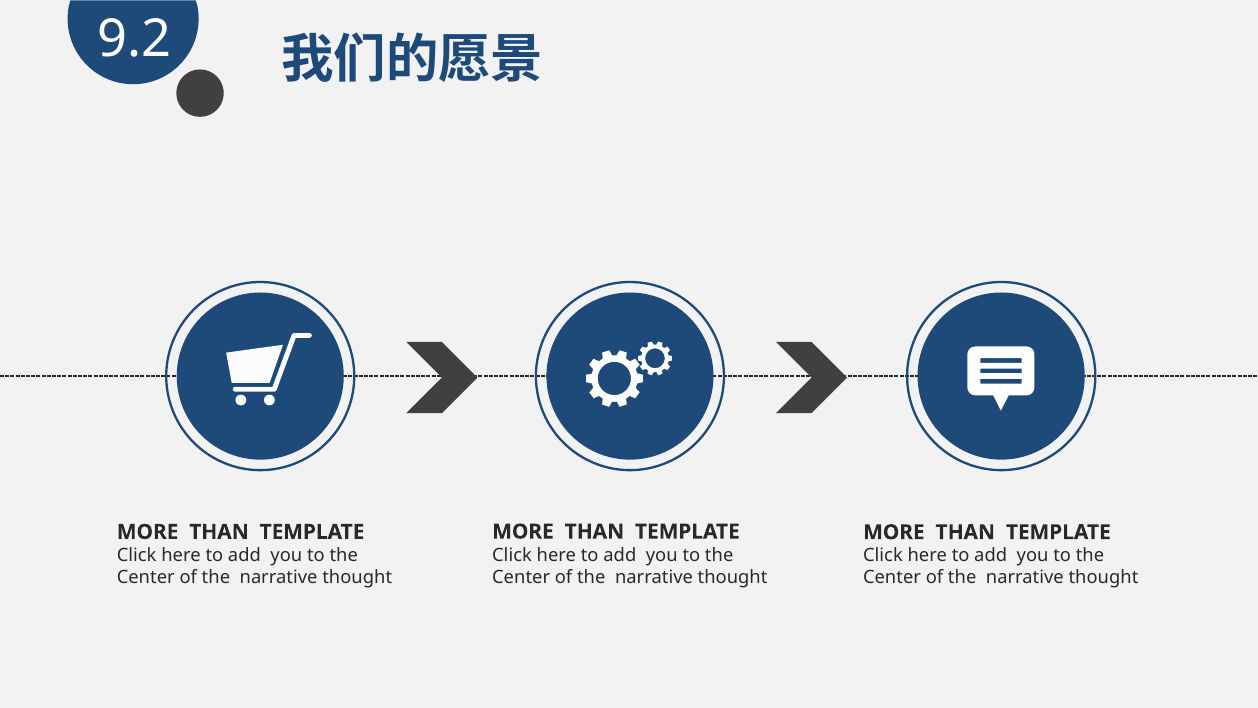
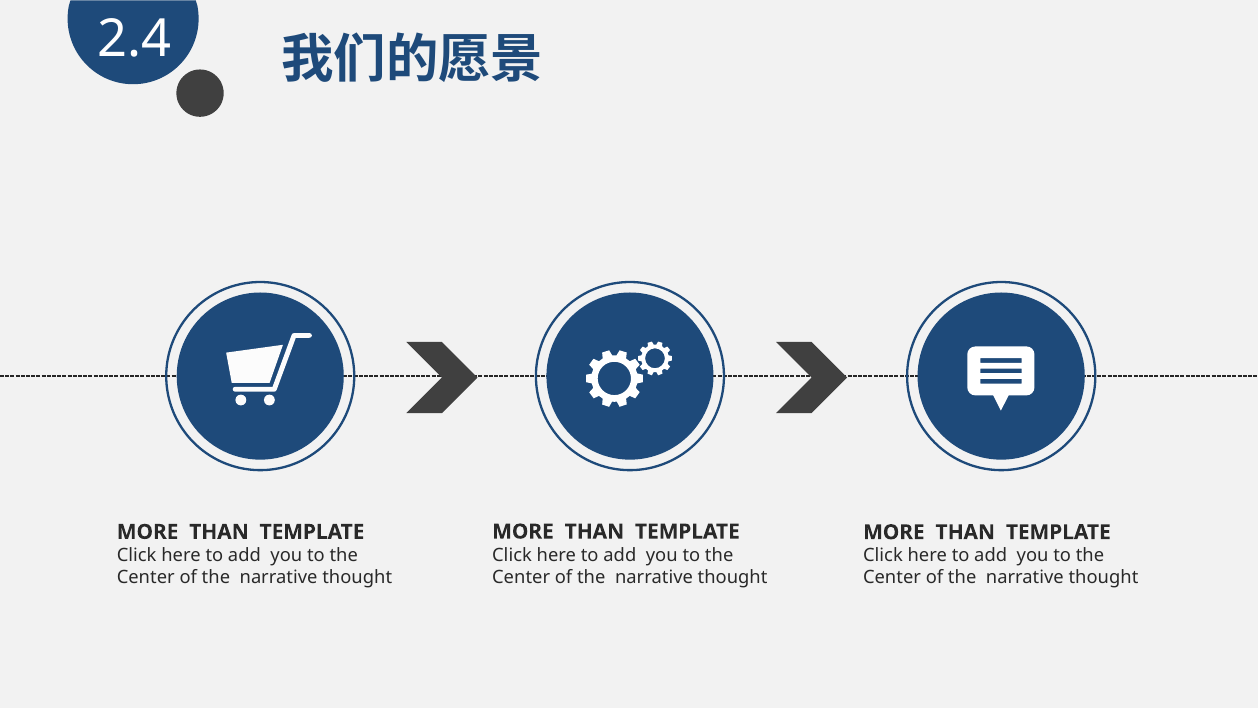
9.2: 9.2 -> 2.4 (135, 39)
